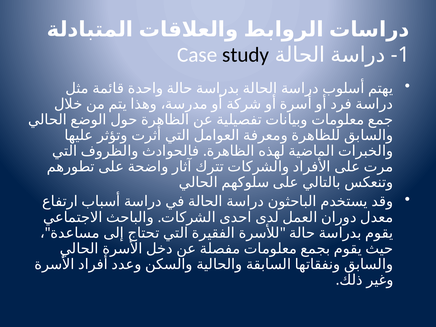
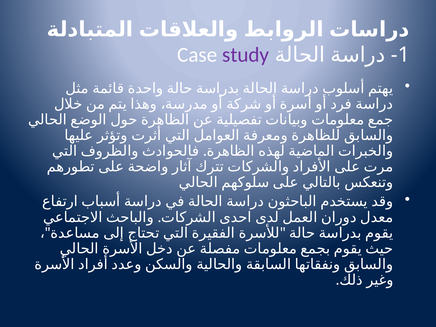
study colour: black -> purple (246, 55)
